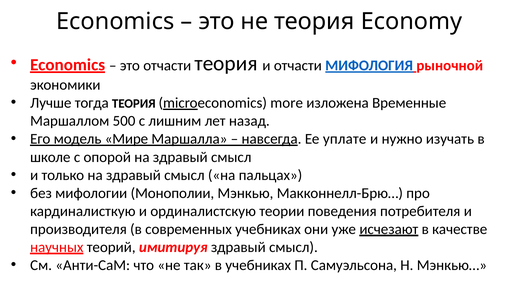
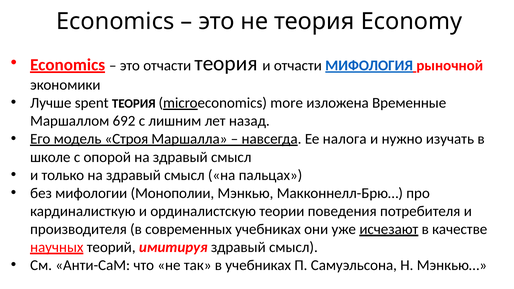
тогда: тогда -> spent (92, 103)
500: 500 -> 692 (124, 121)
Мире: Мире -> Строя (126, 139)
уплате: уплате -> налога (345, 139)
